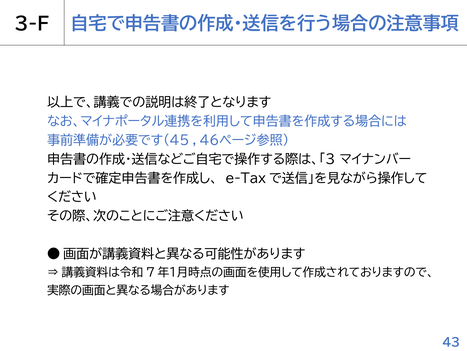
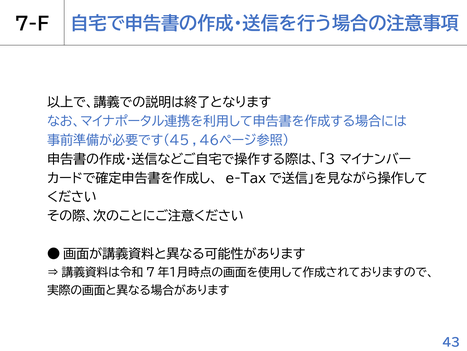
3-F: 3-F -> 7-F (32, 24)
